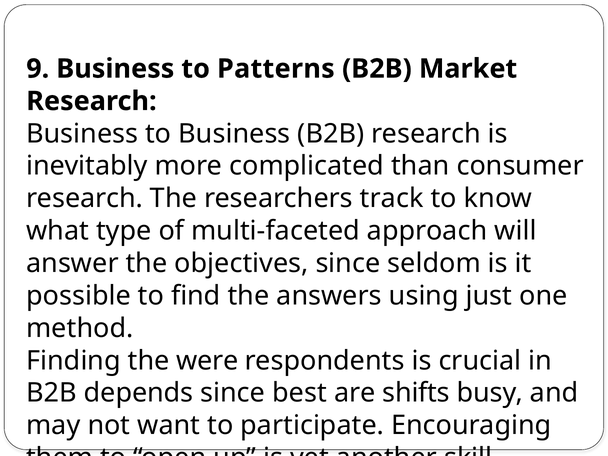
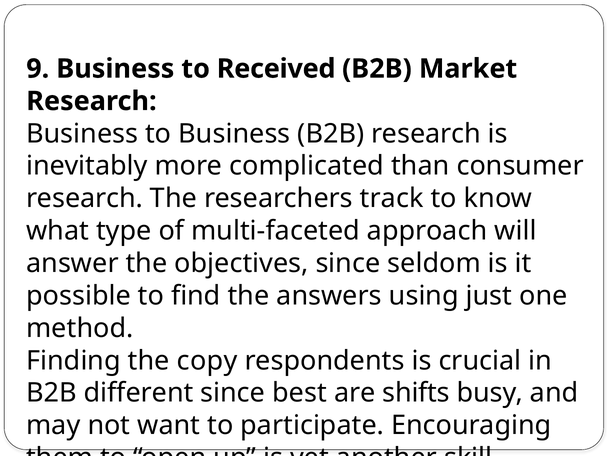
Patterns: Patterns -> Received (276, 69)
were: were -> copy (207, 361)
depends: depends -> different (139, 393)
